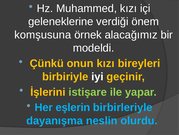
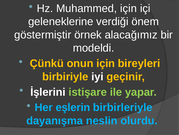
Muhammed kızı: kızı -> için (128, 8)
komşusuna: komşusuna -> göstermiştir (43, 35)
onun kızı: kızı -> için (106, 63)
İşlerini colour: yellow -> white (48, 92)
